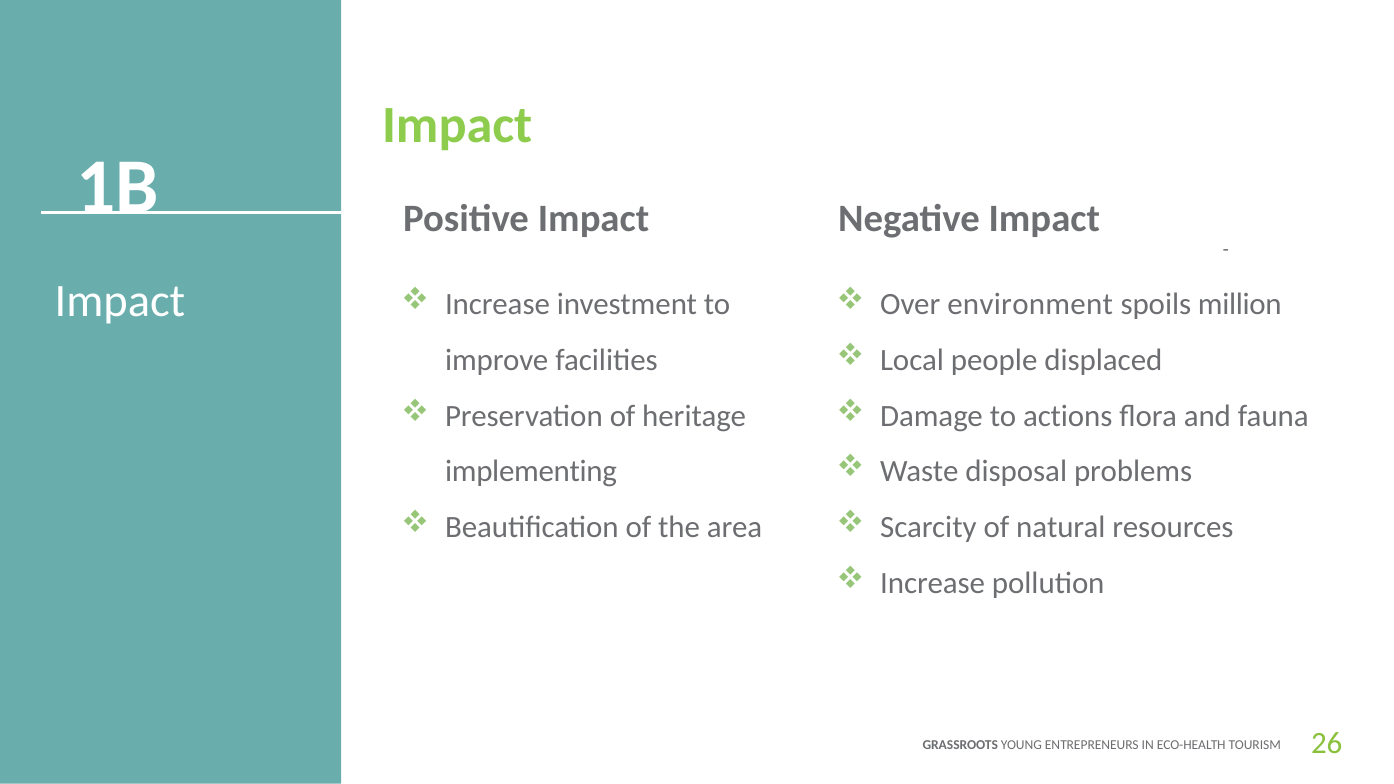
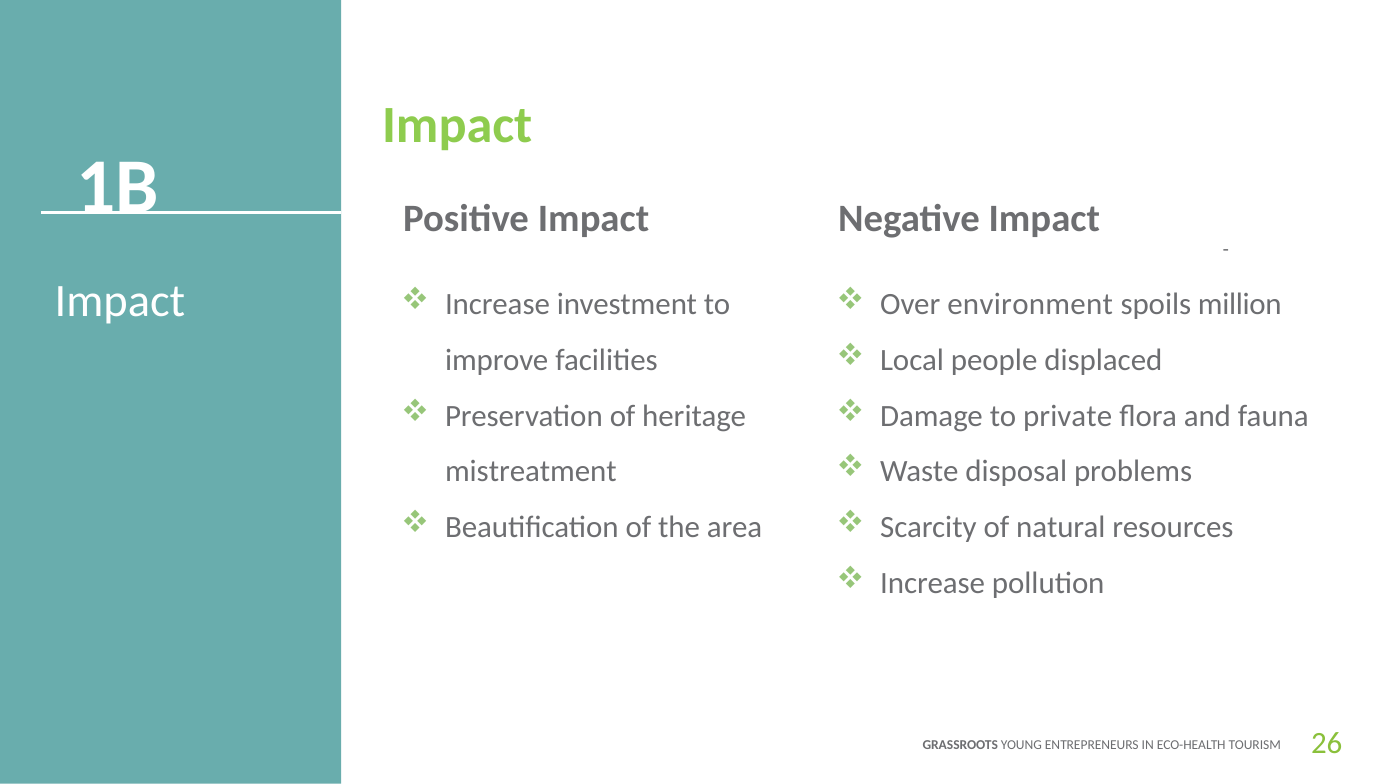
actions: actions -> private (1068, 416)
implementing: implementing -> mistreatment (531, 472)
